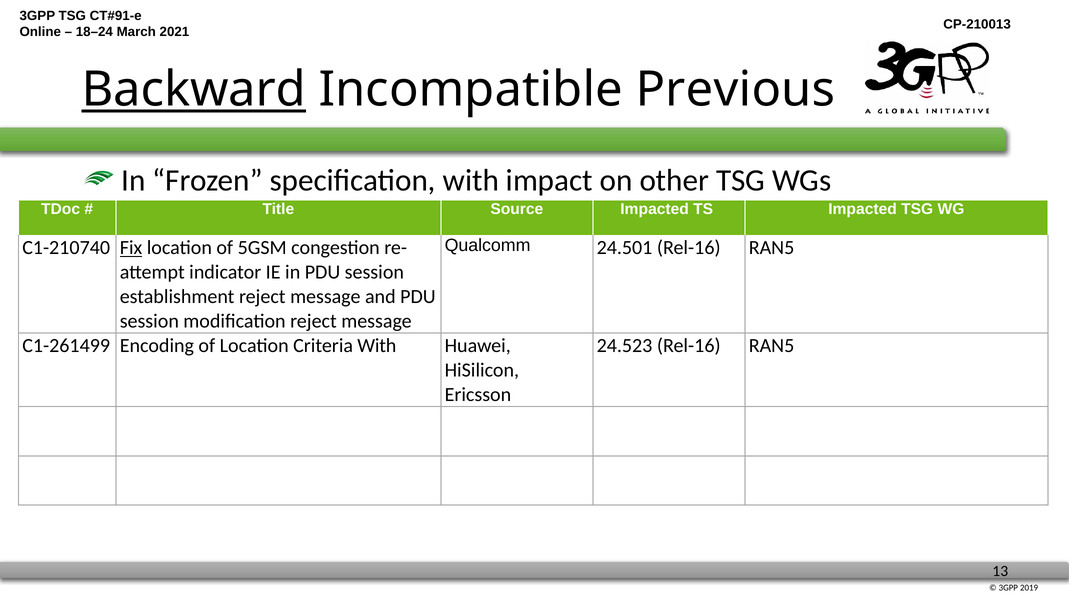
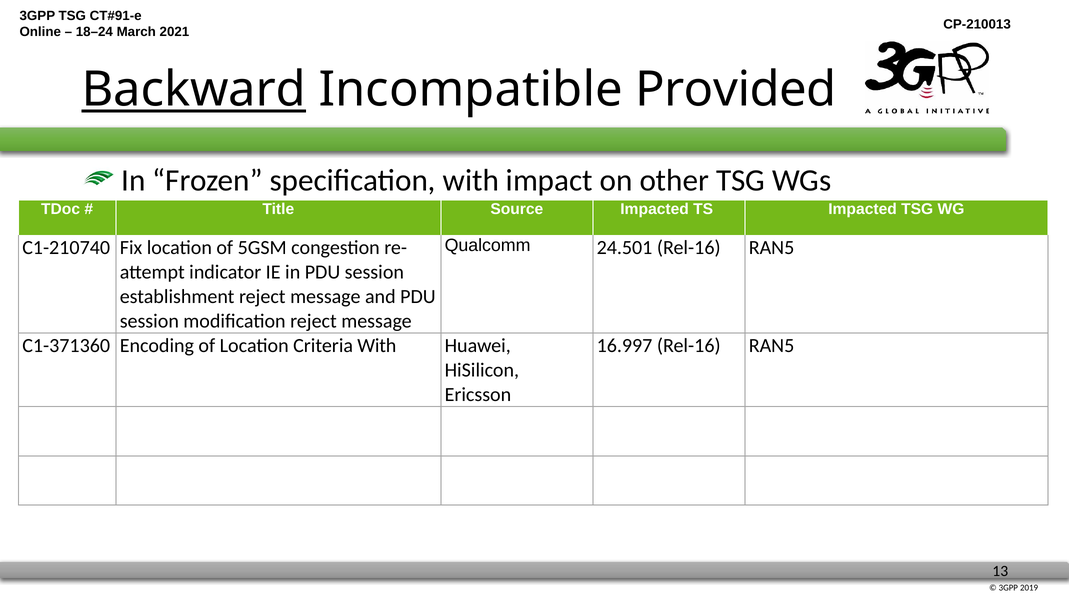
Previous: Previous -> Provided (736, 90)
Fix underline: present -> none (131, 248)
C1-261499: C1-261499 -> C1-371360 (66, 346)
24.523: 24.523 -> 16.997 (625, 346)
